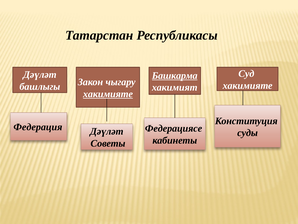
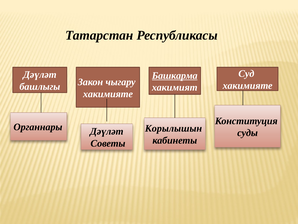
хакимияте underline: present -> none (108, 94)
Федерация: Федерация -> Органнары (38, 127)
Федерациясе: Федерациясе -> Корылышын (173, 128)
